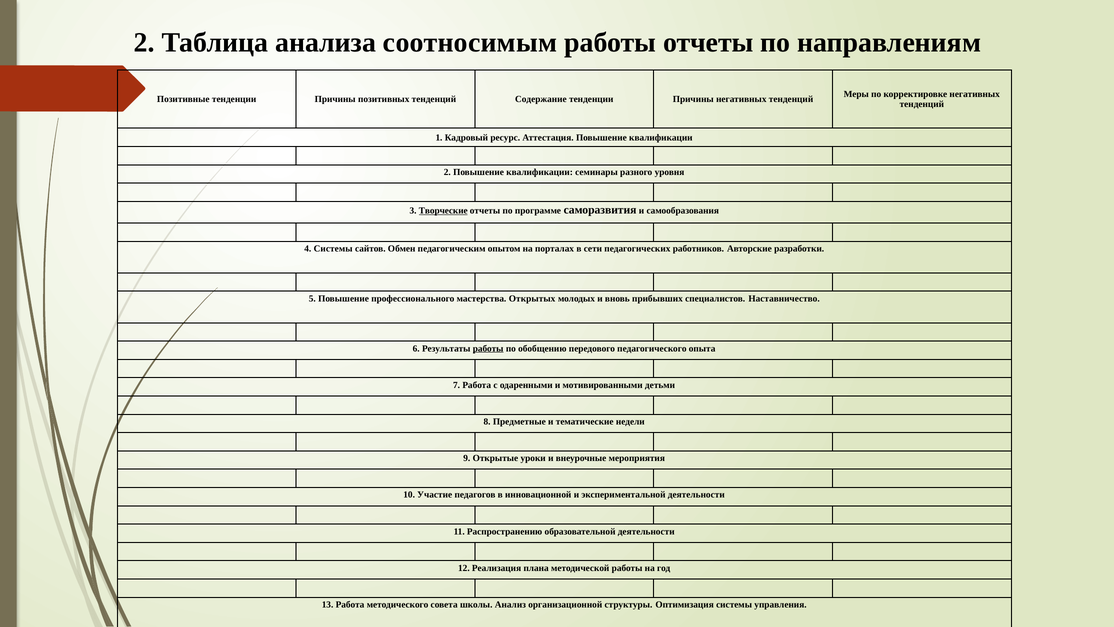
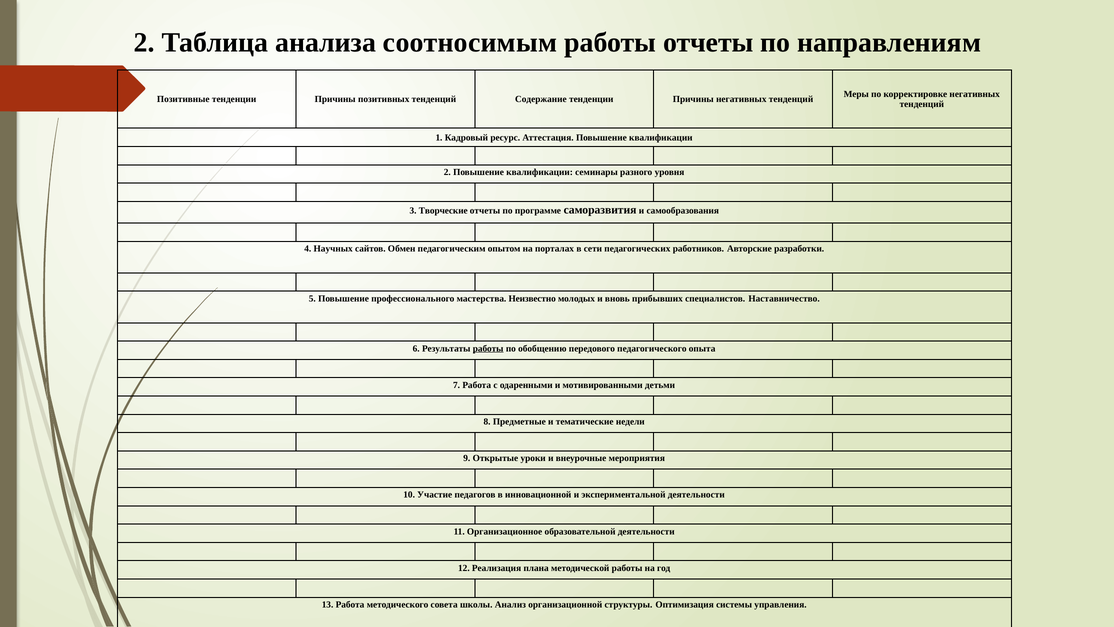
Творческие underline: present -> none (443, 211)
4 Системы: Системы -> Научных (333, 249)
Открытых: Открытых -> Неизвестно (532, 298)
Распространению: Распространению -> Организационное (505, 531)
